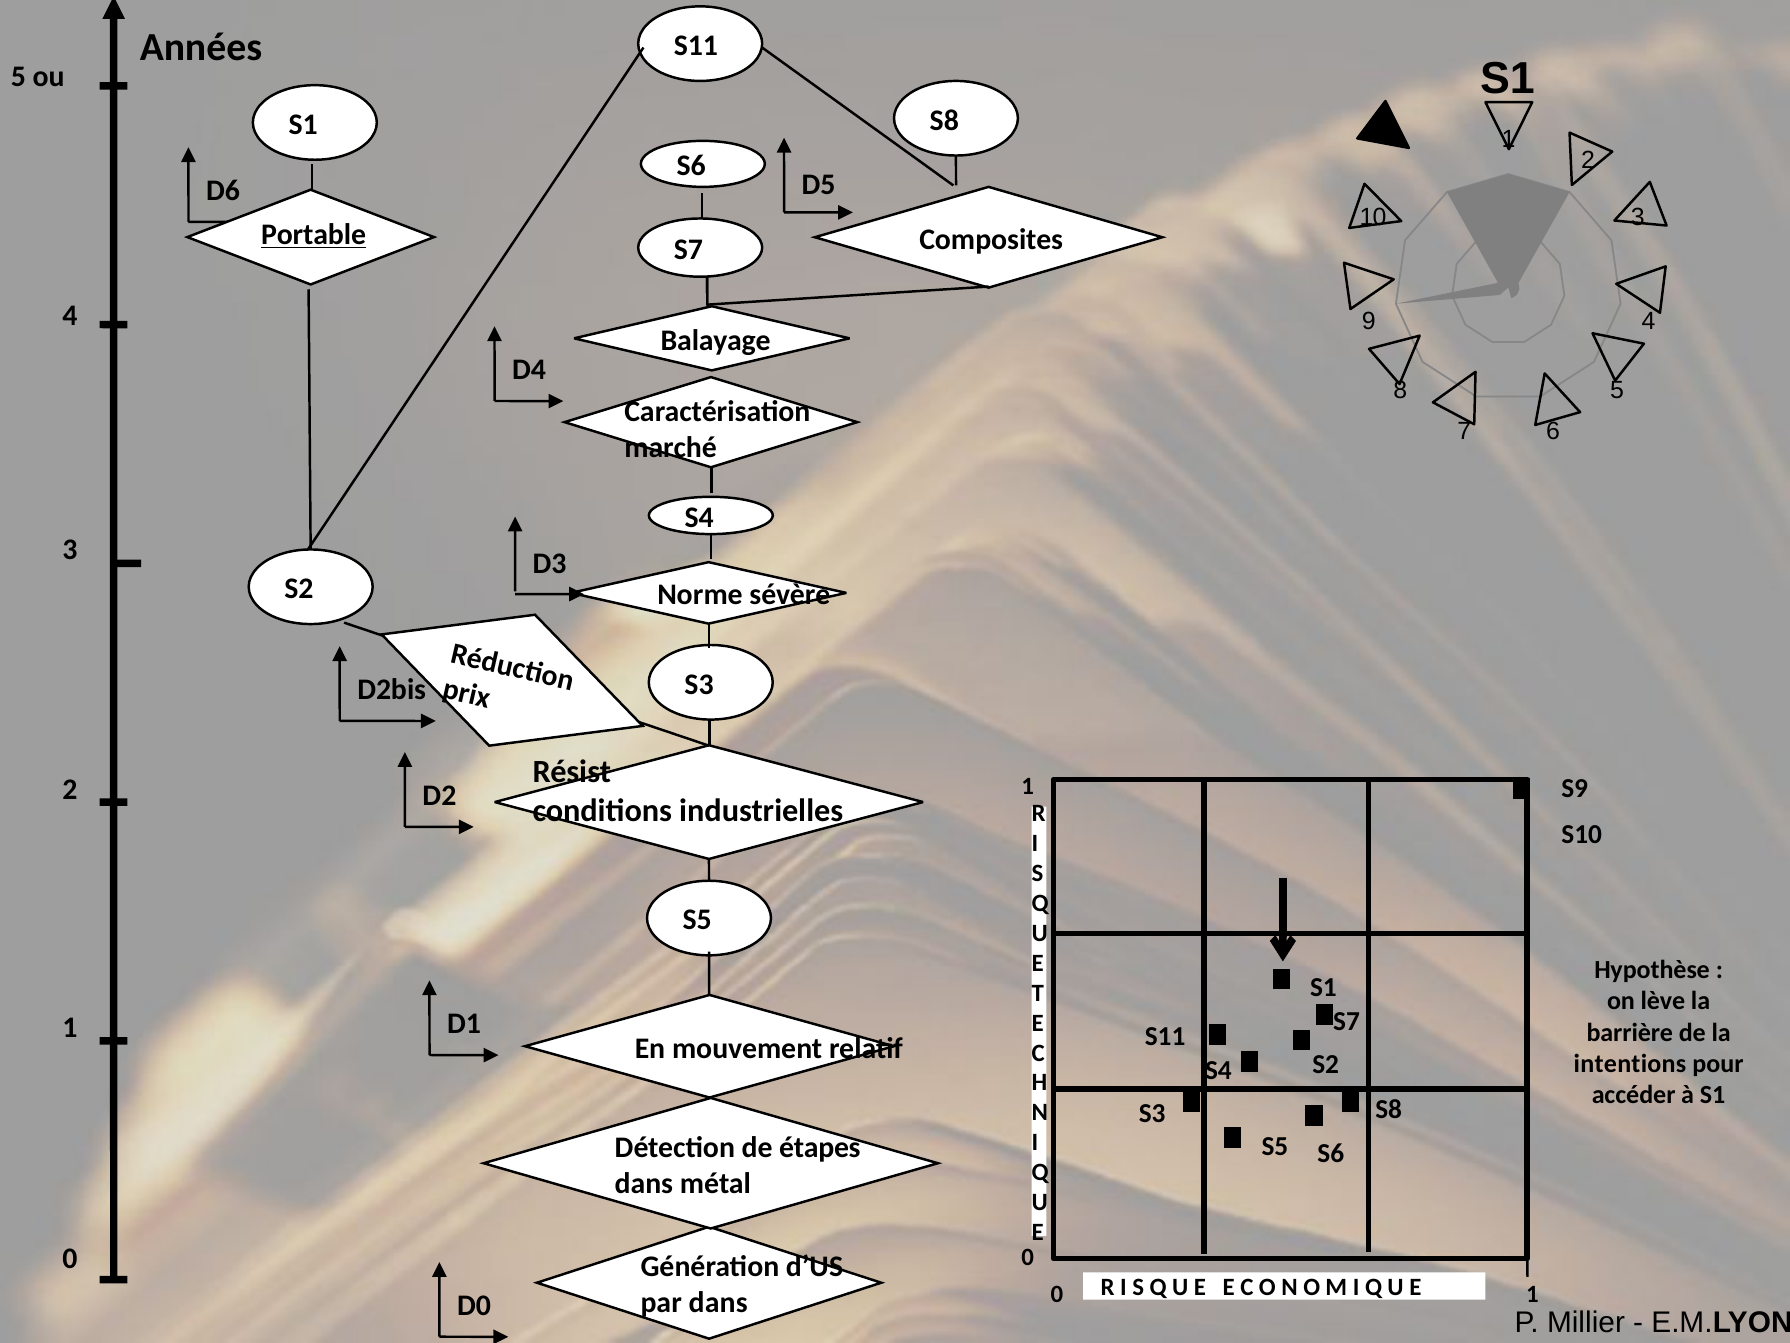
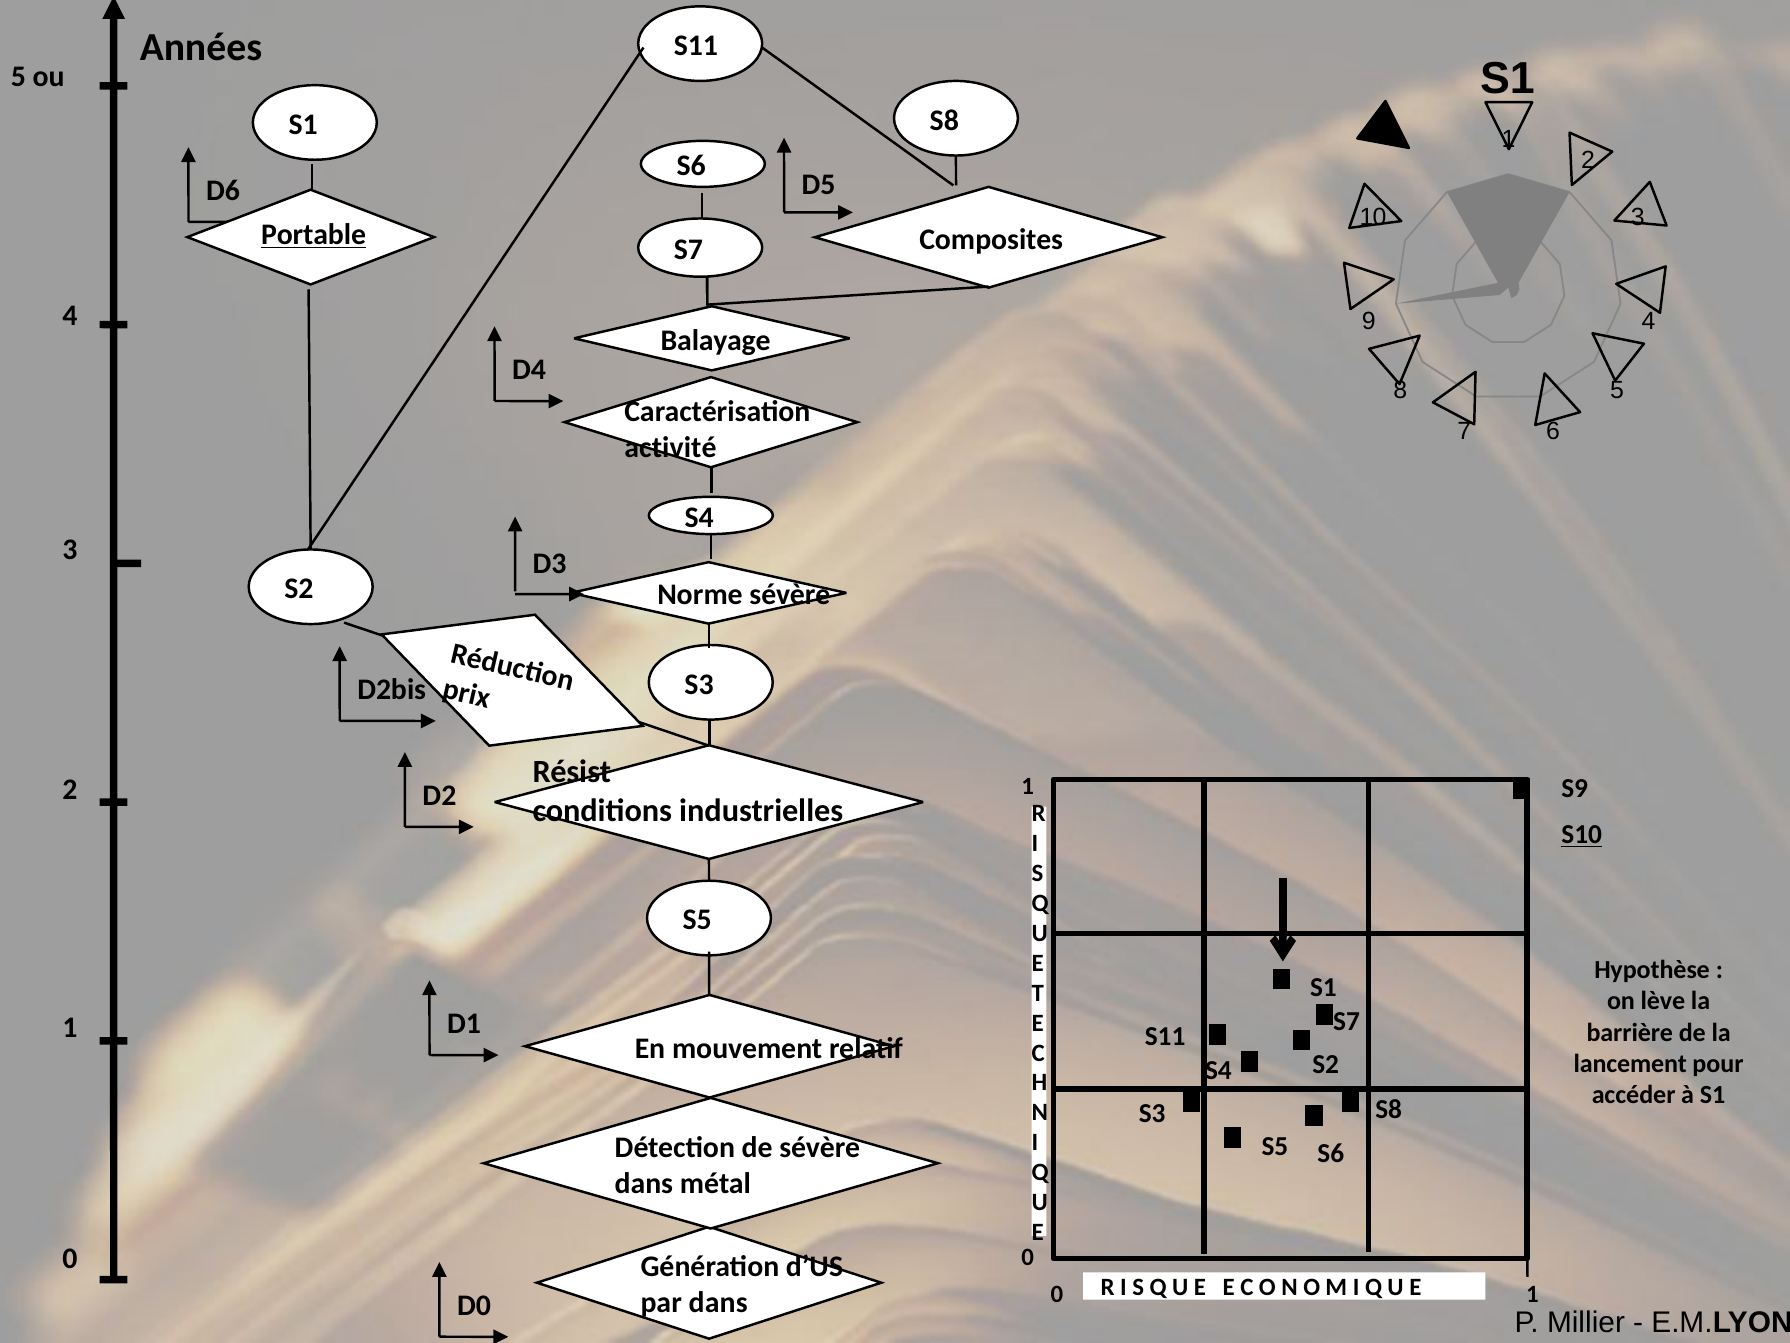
marché: marché -> activité (670, 447)
S10 underline: none -> present (1582, 834)
intentions: intentions -> lancement (1630, 1063)
de étapes: étapes -> sévère (820, 1147)
